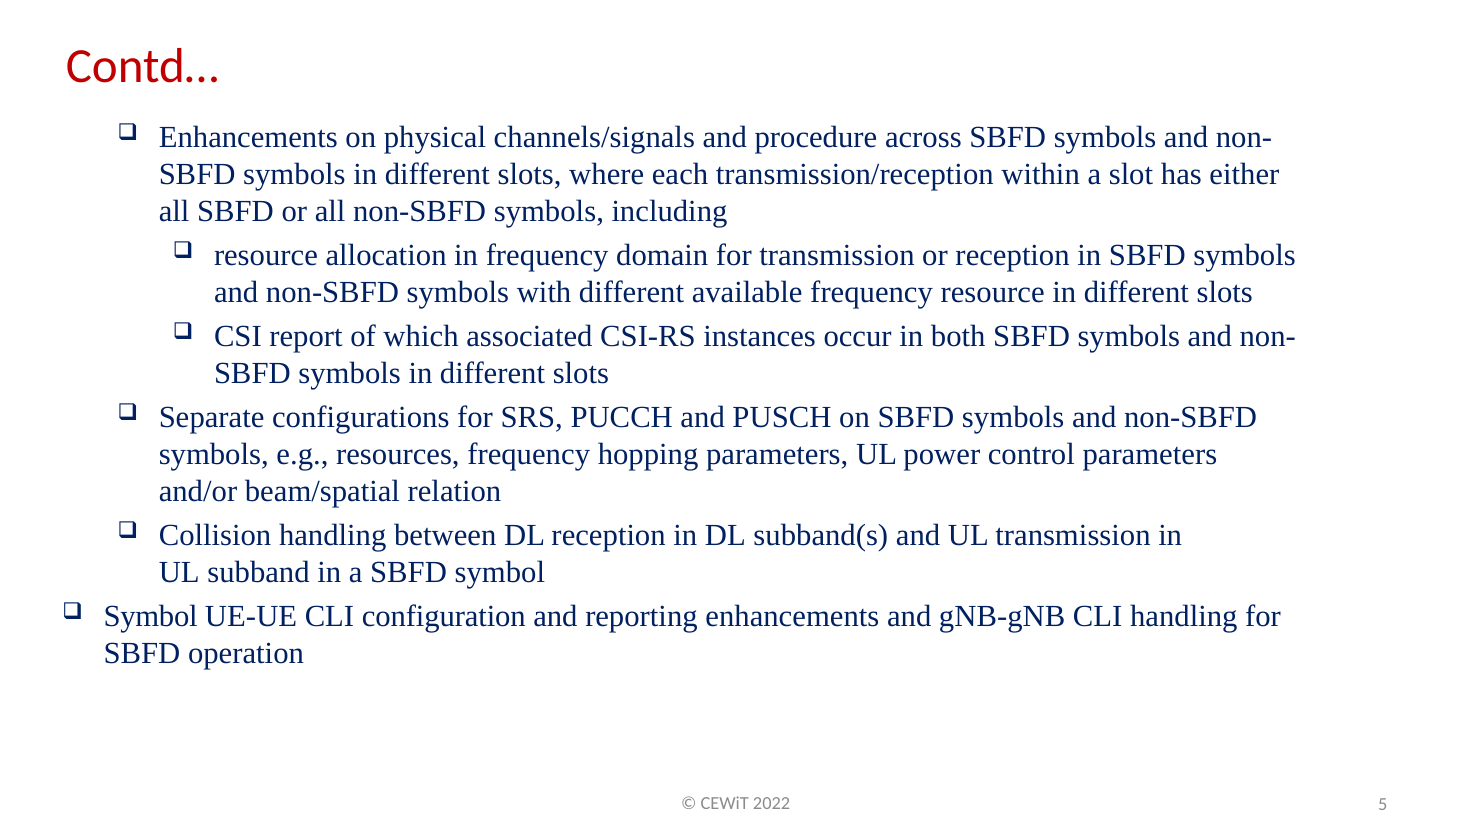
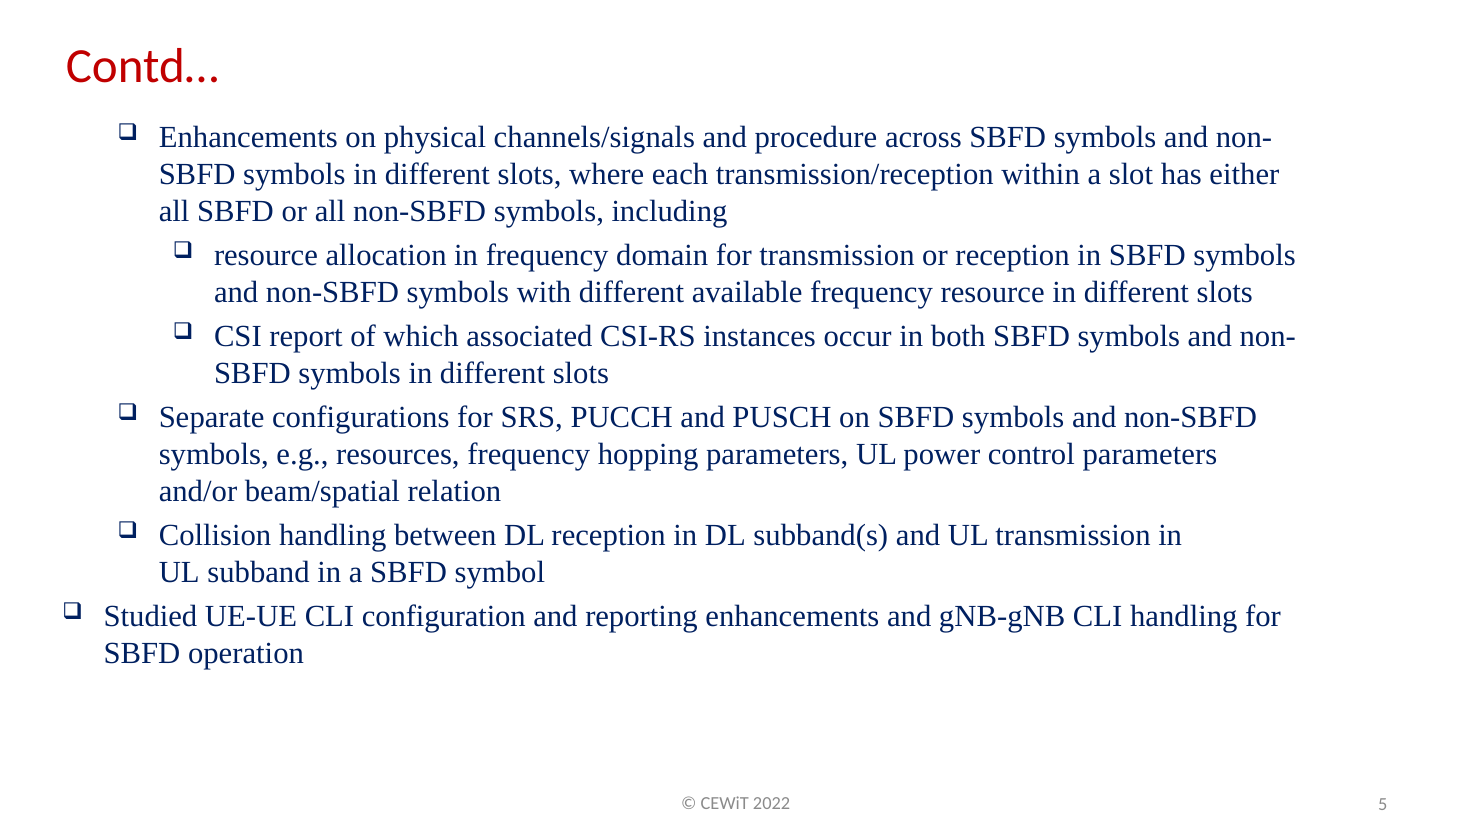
Symbol: Symbol -> Studied (150, 616)
